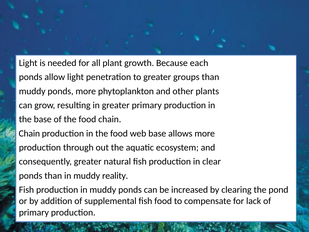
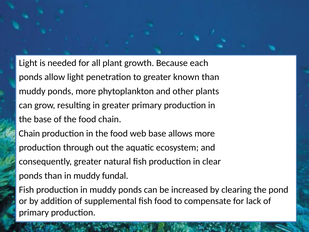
groups: groups -> known (186, 77)
reality: reality -> fundal (115, 176)
